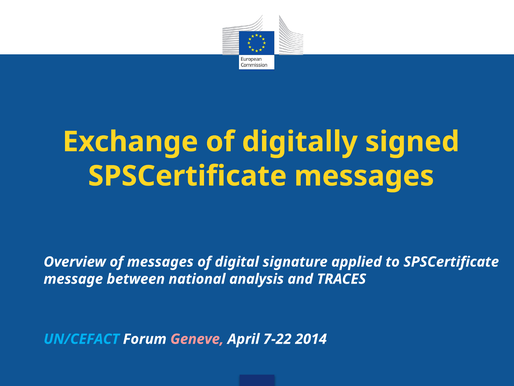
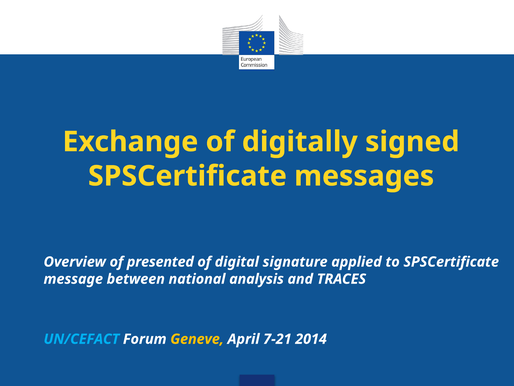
of messages: messages -> presented (160, 262)
Geneve colour: pink -> yellow (197, 339)
7-22: 7-22 -> 7-21 (277, 339)
